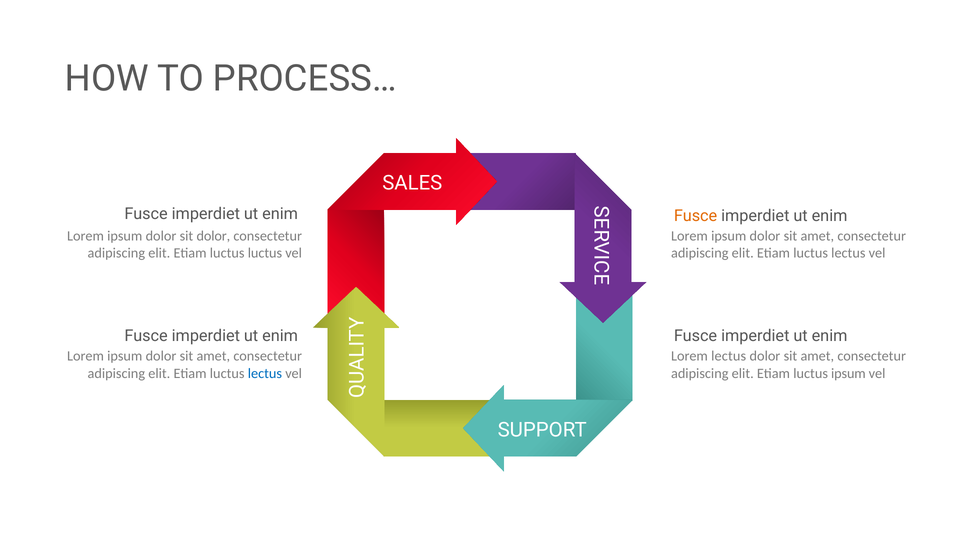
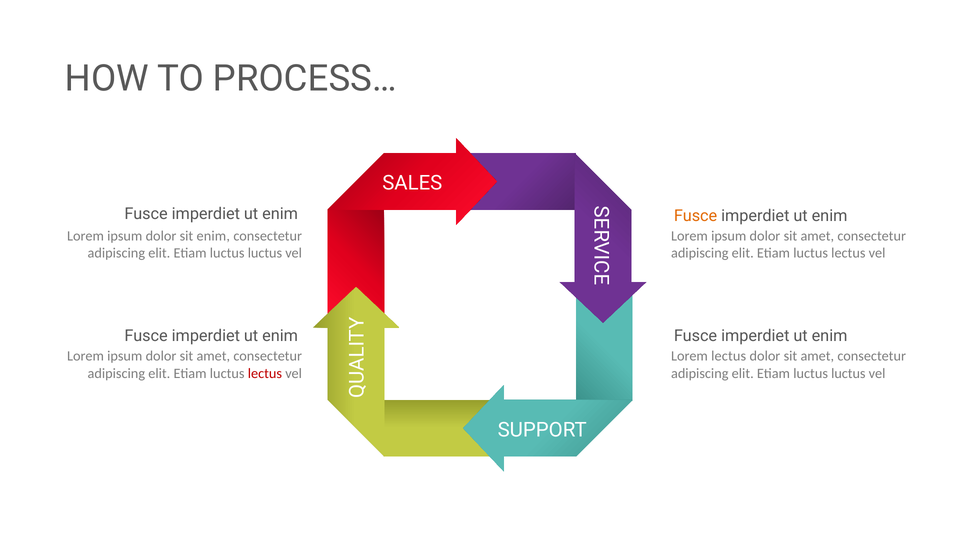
sit dolor: dolor -> enim (213, 236)
lectus colour: blue -> red (265, 373)
ipsum: ipsum -> luctus (848, 373)
